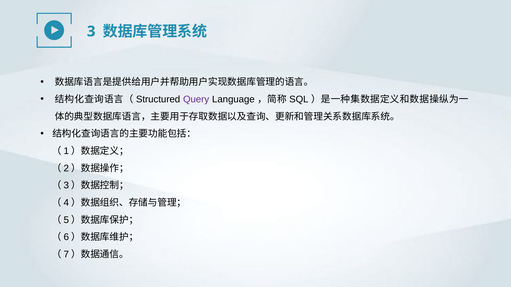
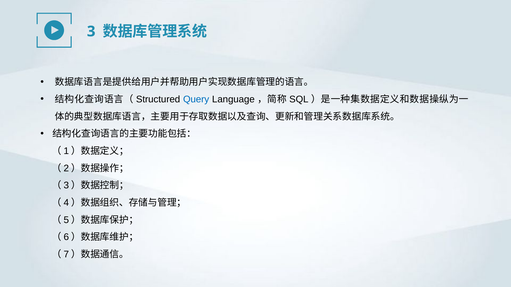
Query colour: purple -> blue (196, 99)
